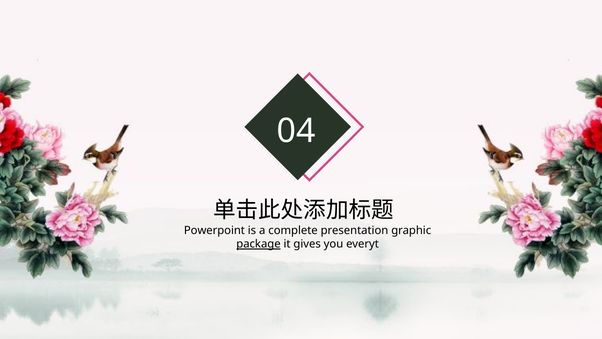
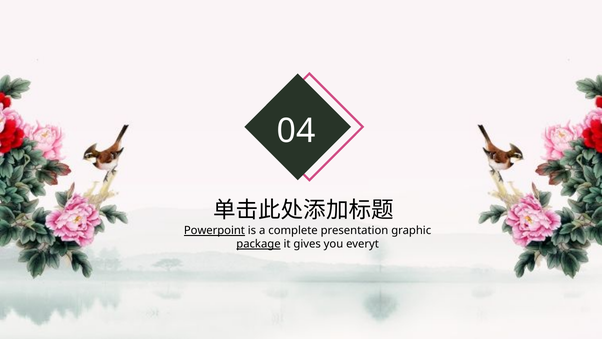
Powerpoint underline: none -> present (214, 230)
